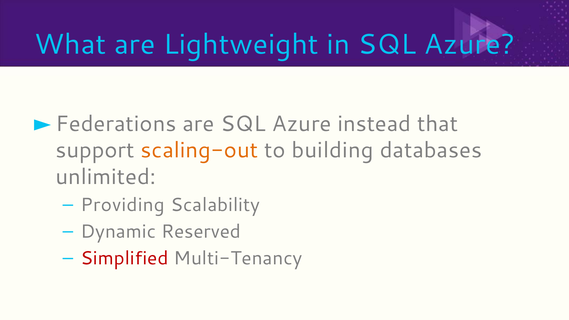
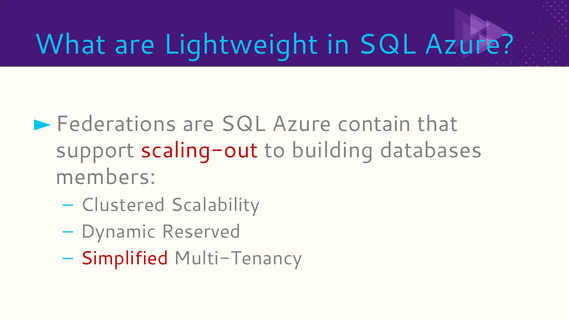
instead: instead -> contain (374, 124)
scaling-out colour: orange -> red (199, 150)
unlimited: unlimited -> members (106, 177)
Providing: Providing -> Clustered (123, 205)
